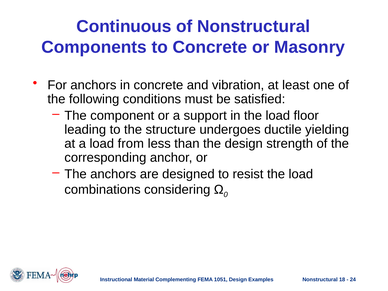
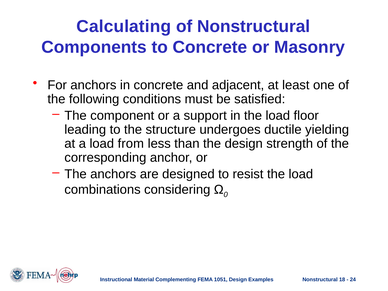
Continuous: Continuous -> Calculating (124, 27)
vibration: vibration -> adjacent (238, 85)
